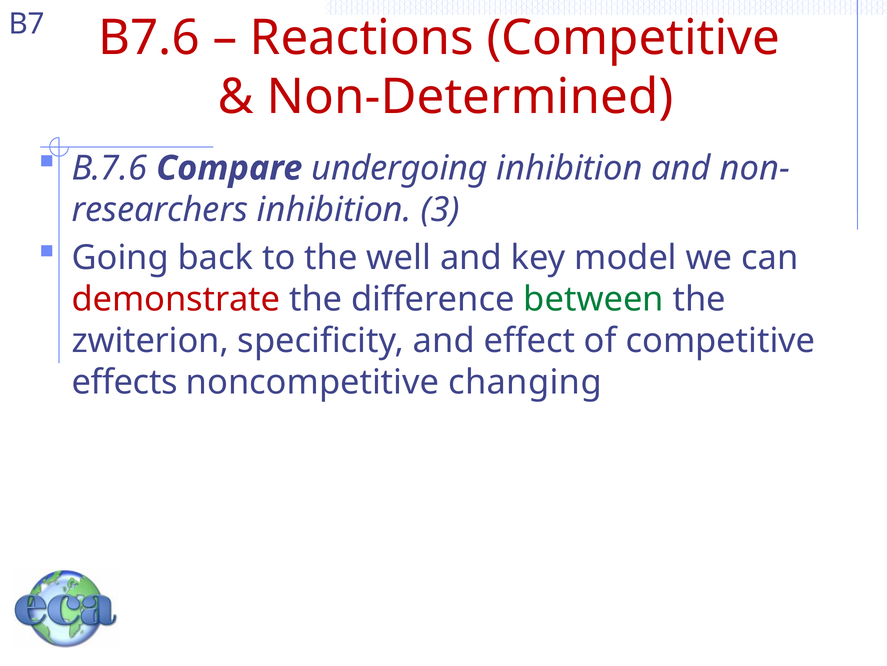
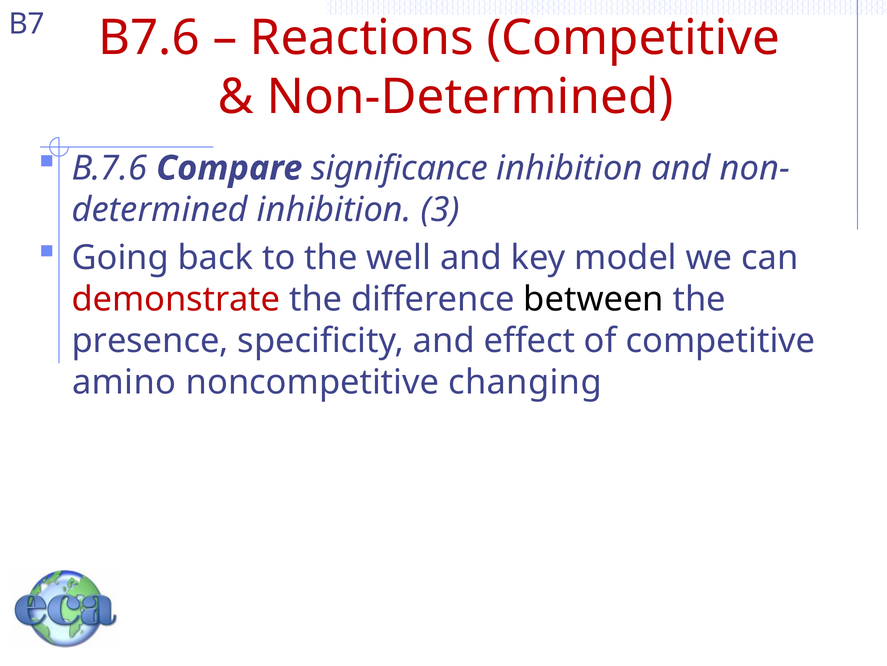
undergoing: undergoing -> significance (400, 168)
researchers: researchers -> determined (160, 209)
between colour: green -> black (594, 299)
zwiterion: zwiterion -> presence (150, 341)
effects: effects -> amino (124, 382)
